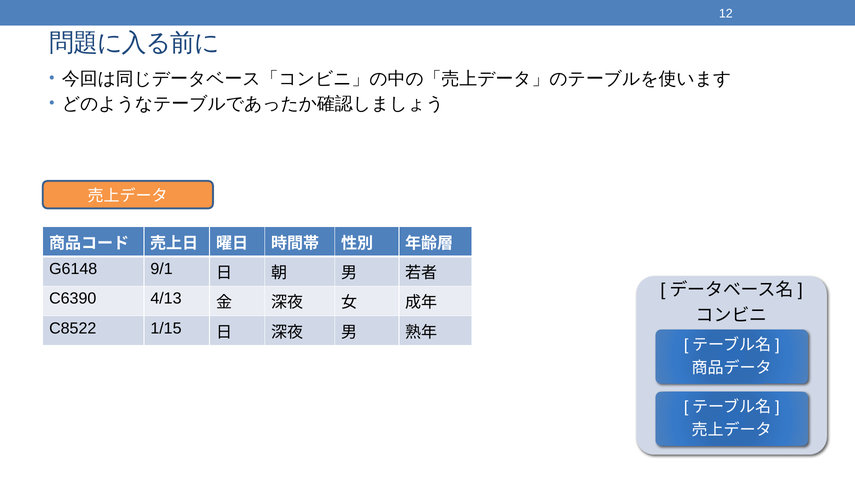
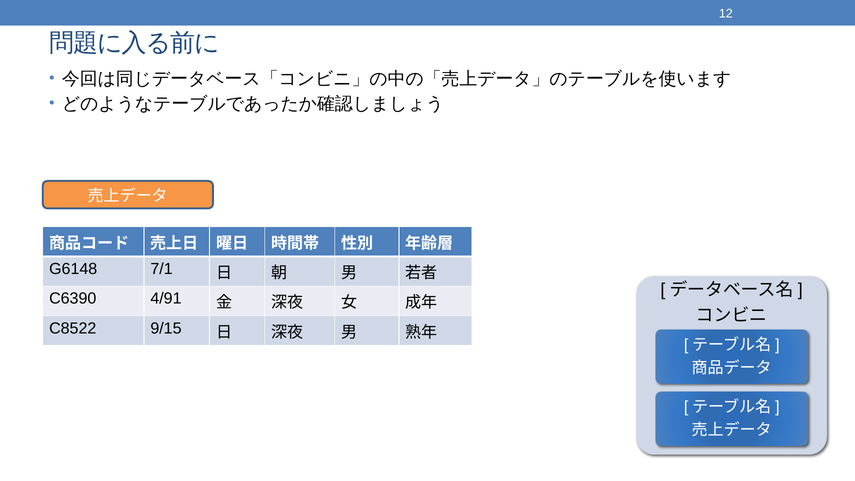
9/1: 9/1 -> 7/1 (162, 269)
4/13: 4/13 -> 4/91 (166, 299)
1/15: 1/15 -> 9/15 (166, 328)
